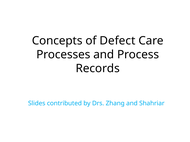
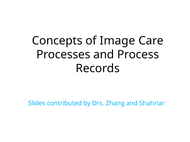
Defect: Defect -> Image (117, 41)
